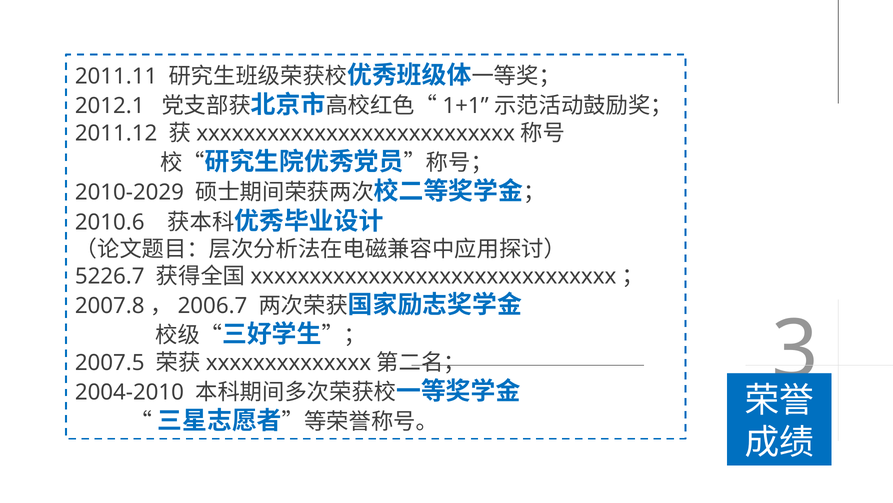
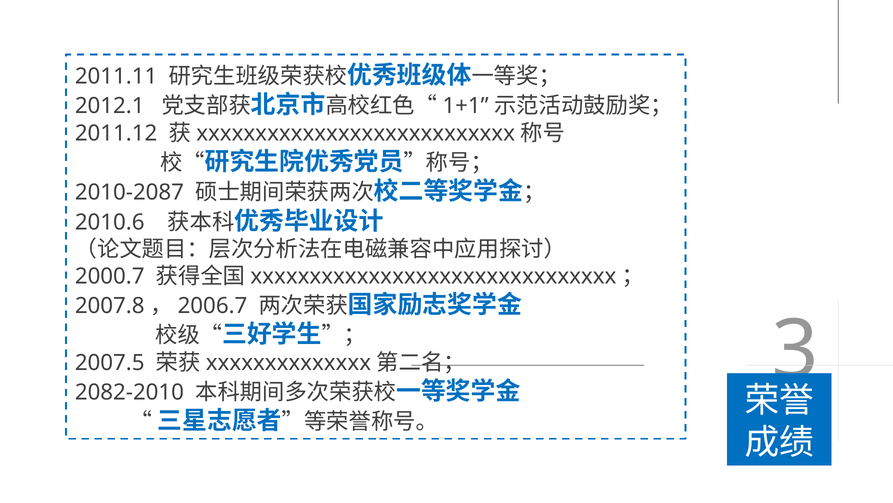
2010-2029: 2010-2029 -> 2010-2087 (129, 192)
5226.7: 5226.7 -> 2000.7 (110, 276)
2004-2010: 2004-2010 -> 2082-2010 (129, 392)
